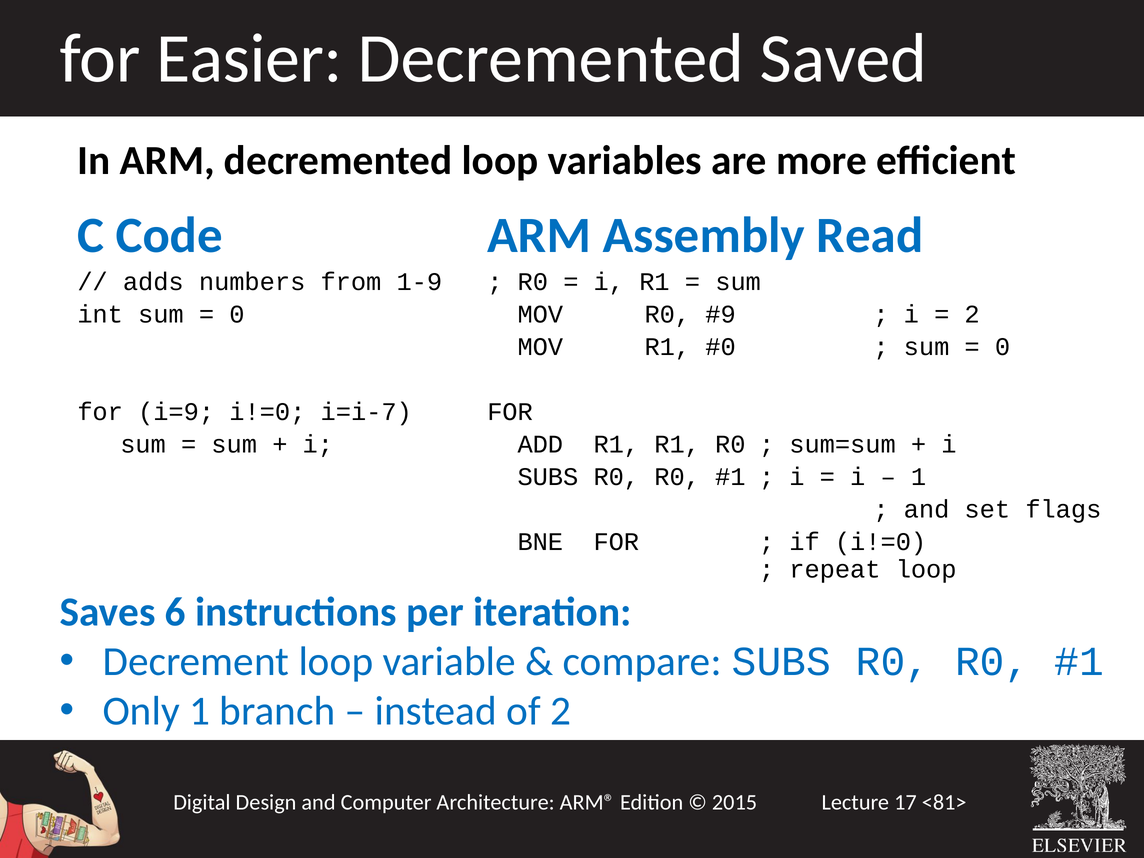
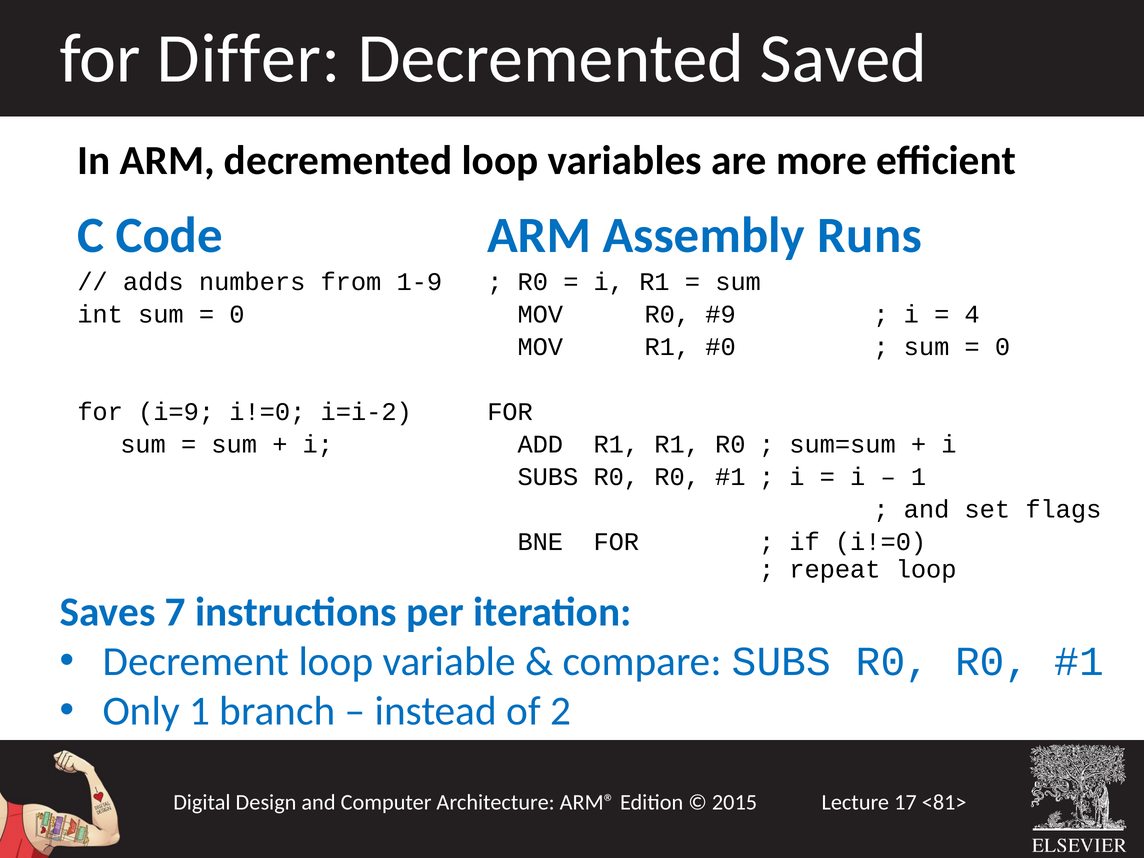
Easier: Easier -> Differ (249, 59)
Read: Read -> Runs (870, 235)
2: 2 -> 4 (972, 314)
i=i-7: i=i-7 -> i=i-2 (366, 412)
6: 6 -> 7 (175, 612)
